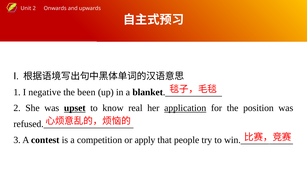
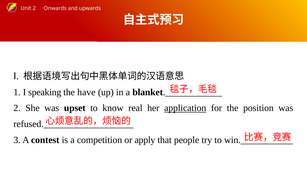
negative: negative -> speaking (45, 92)
been: been -> have (86, 92)
upset underline: present -> none (75, 108)
